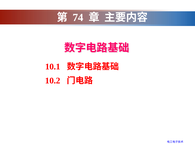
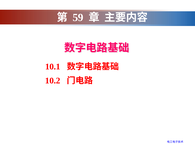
74: 74 -> 59 (78, 18)
